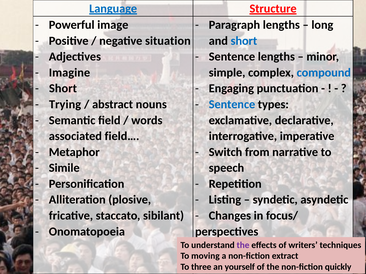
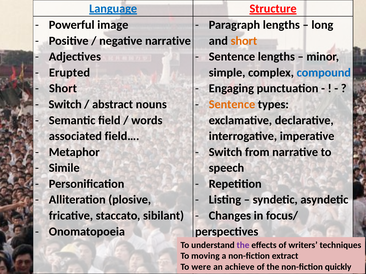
negative situation: situation -> narrative (168, 41)
short colour: blue -> orange (244, 41)
Imagine: Imagine -> Erupted (69, 73)
Trying: Trying -> Switch (65, 105)
Sentence colour: blue -> orange (232, 105)
three: three -> were (201, 267)
yourself: yourself -> achieve (240, 267)
